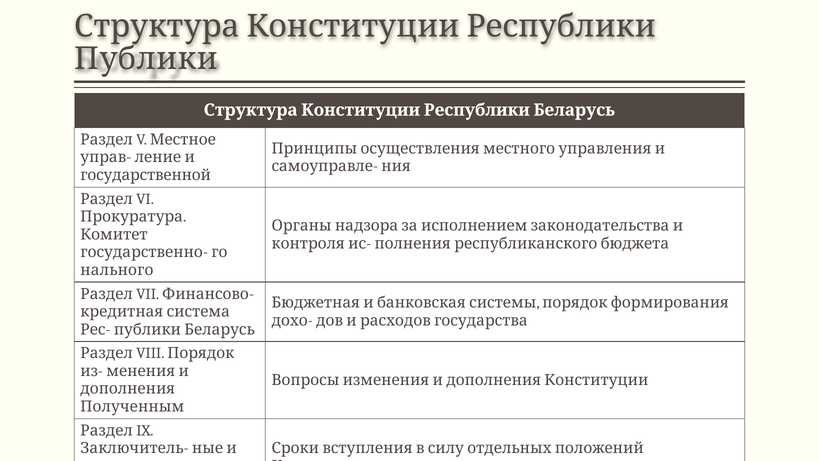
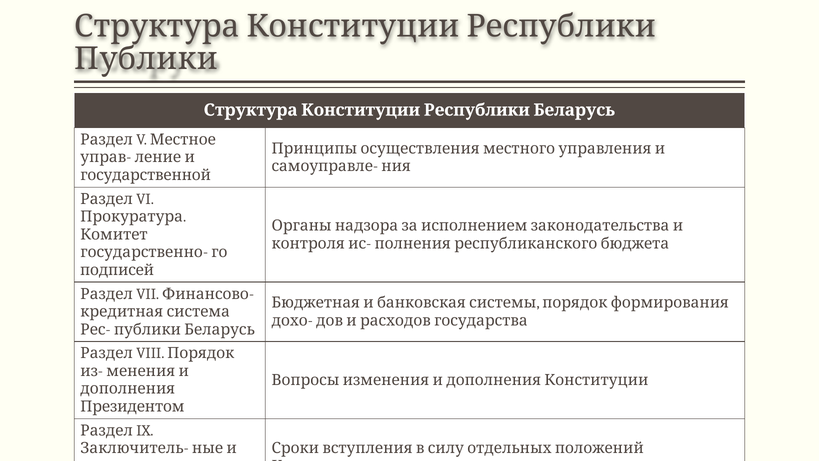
нального: нального -> подписей (117, 270)
Полученным: Полученным -> Президентом (132, 406)
